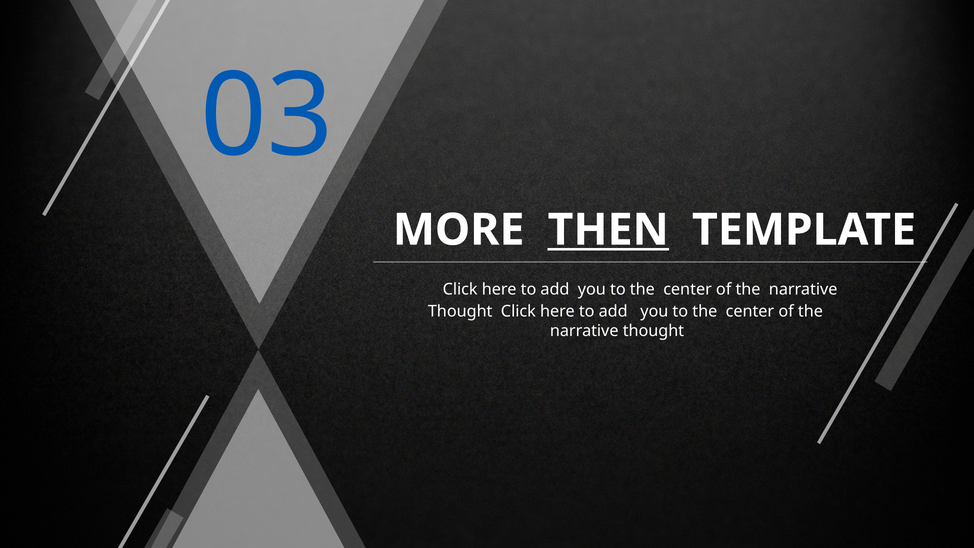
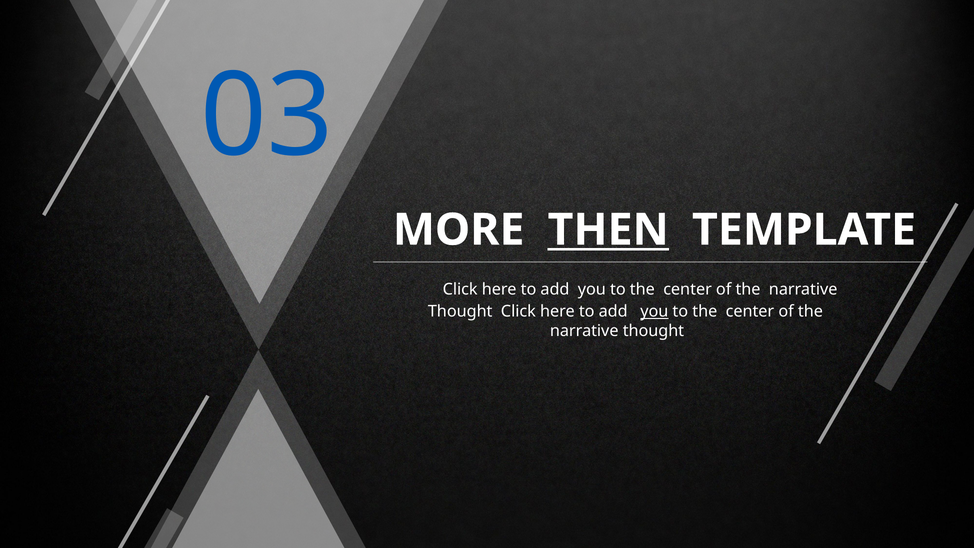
you underline: none -> present (654, 311)
